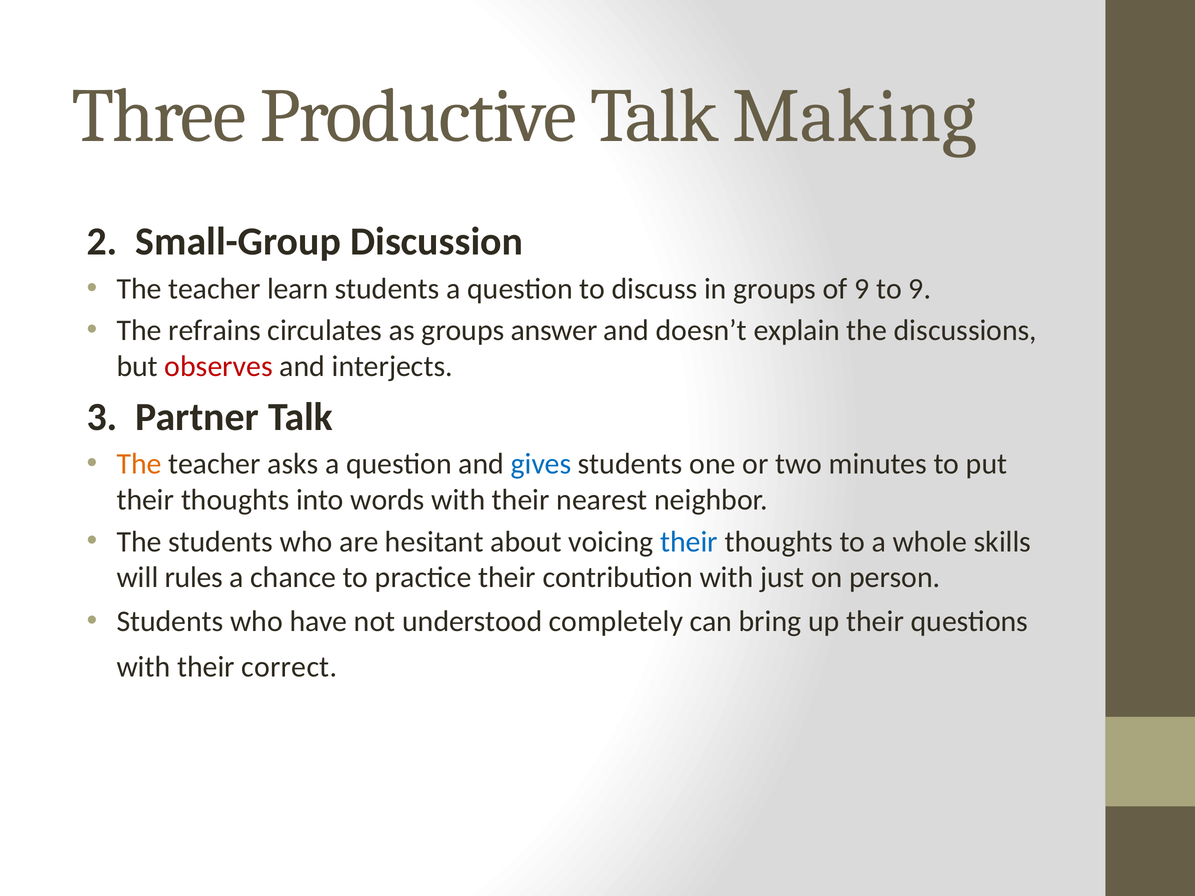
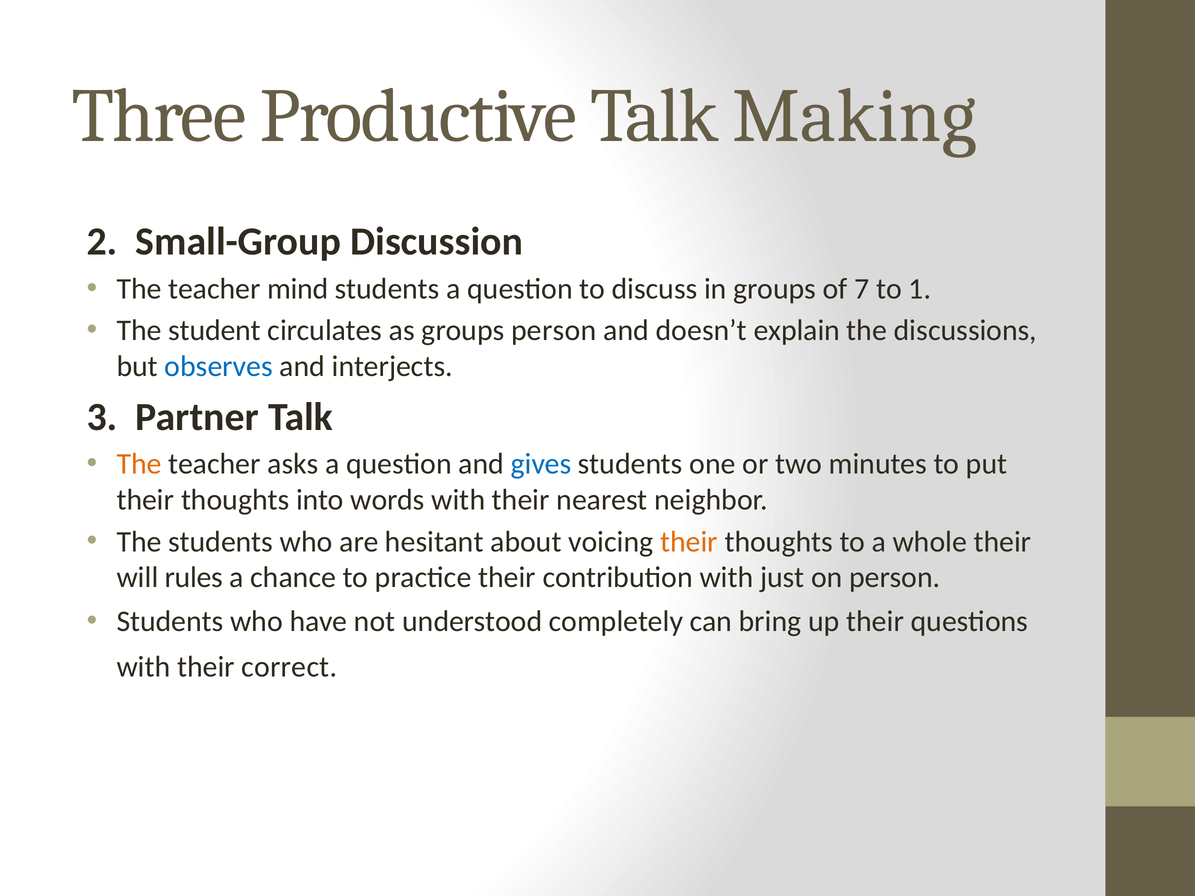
learn: learn -> mind (298, 289)
of 9: 9 -> 7 (862, 289)
to 9: 9 -> 1 (920, 289)
refrains: refrains -> student (215, 331)
groups answer: answer -> person (554, 331)
observes colour: red -> blue (219, 367)
their colour: blue -> orange (689, 542)
whole skills: skills -> their (1002, 542)
